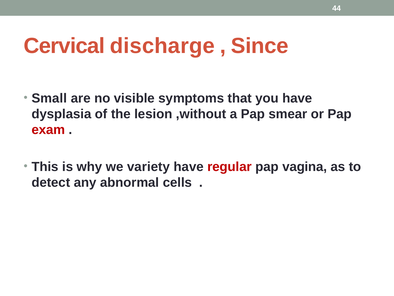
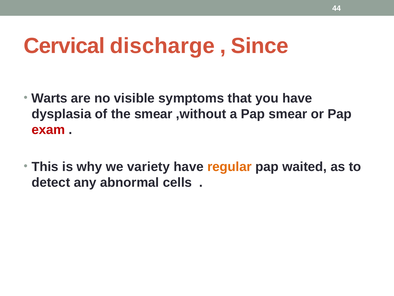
Small: Small -> Warts (49, 98)
the lesion: lesion -> smear (153, 114)
regular colour: red -> orange (230, 166)
vagina: vagina -> waited (305, 166)
